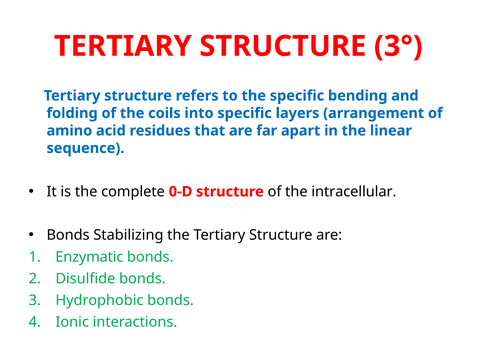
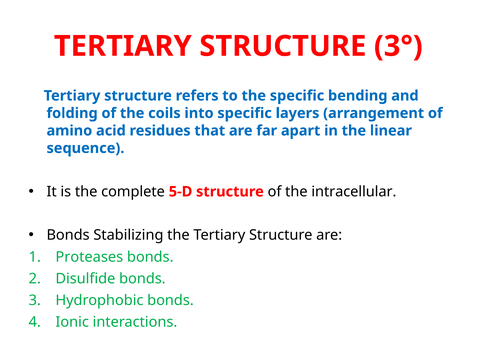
0-D: 0-D -> 5-D (181, 192)
Enzymatic: Enzymatic -> Proteases (89, 257)
